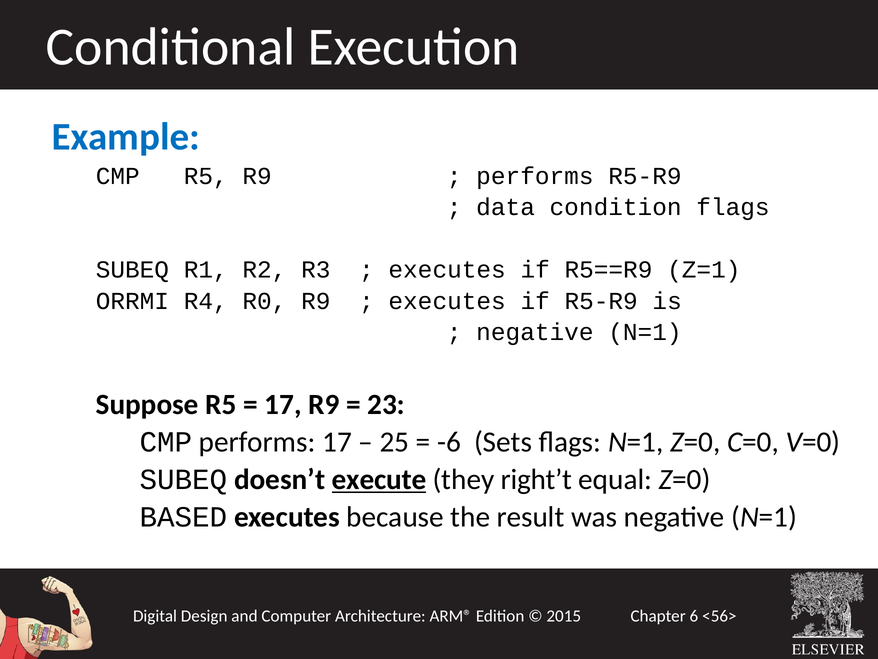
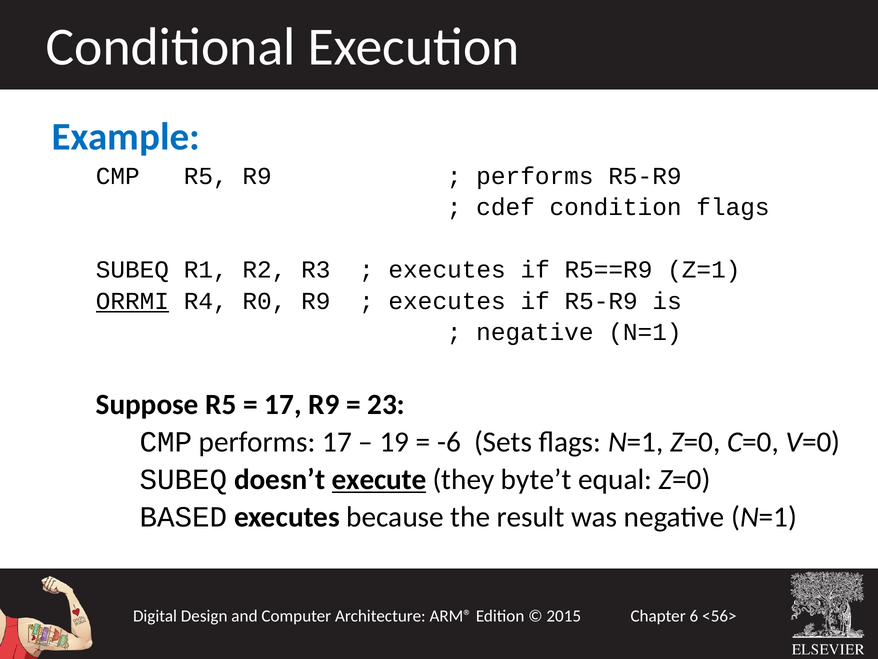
data: data -> cdef (506, 207)
ORRMI underline: none -> present (132, 301)
25: 25 -> 19 (394, 442)
right’t: right’t -> byte’t (536, 479)
